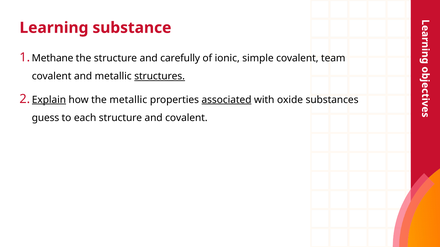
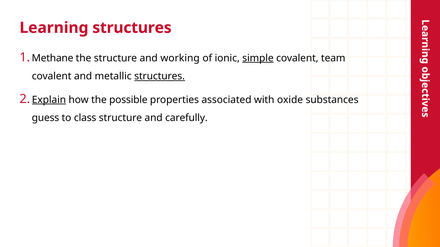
Learning substance: substance -> structures (132, 28)
carefully: carefully -> working (180, 58)
simple underline: none -> present (258, 58)
the metallic: metallic -> possible (128, 100)
associated underline: present -> none (226, 100)
each: each -> class (85, 118)
and covalent: covalent -> carefully (186, 118)
